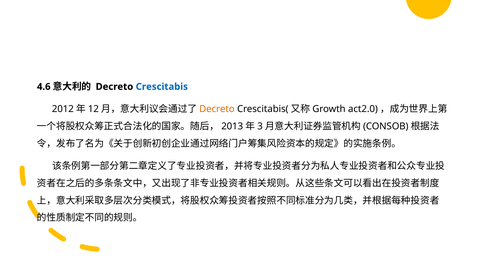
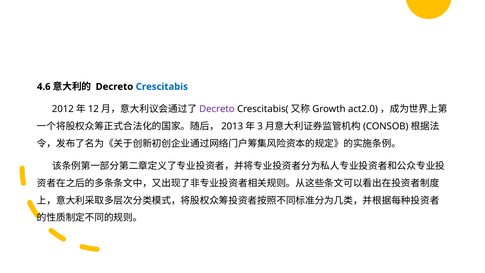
Decreto colour: orange -> purple (217, 109)
